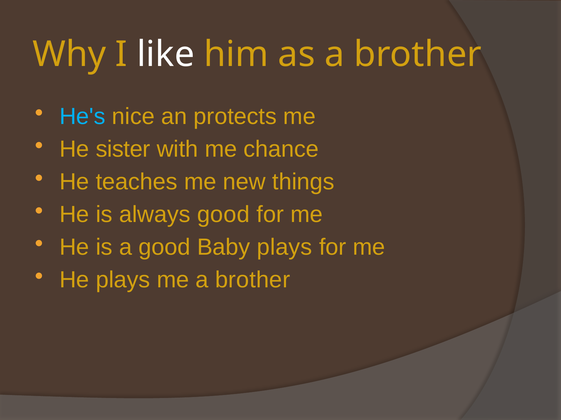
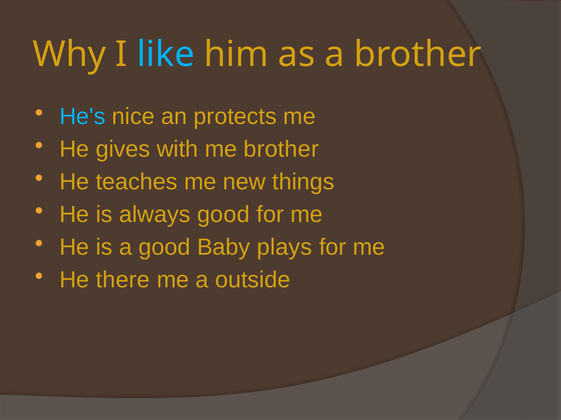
like colour: white -> light blue (166, 54)
sister: sister -> gives (123, 149)
me chance: chance -> brother (281, 149)
He plays: plays -> there (123, 280)
me a brother: brother -> outside (253, 280)
